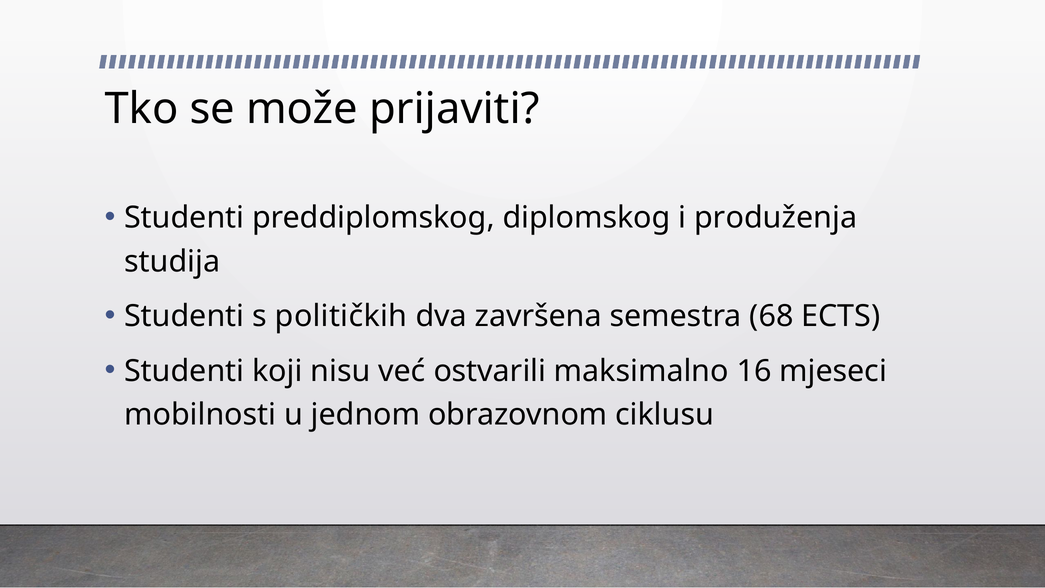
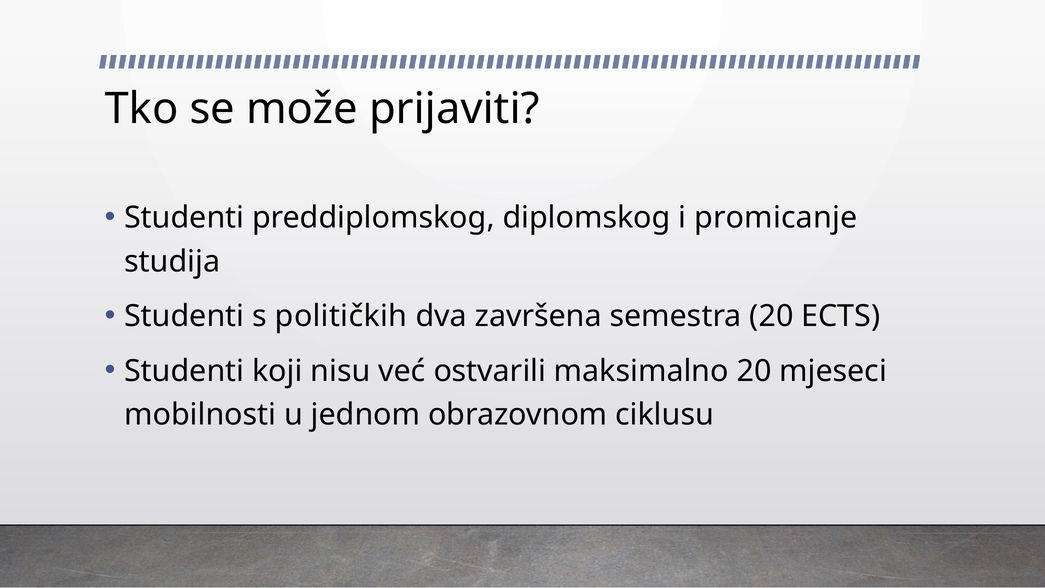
produženja: produženja -> promicanje (776, 218)
semestra 68: 68 -> 20 (771, 316)
maksimalno 16: 16 -> 20 (754, 371)
